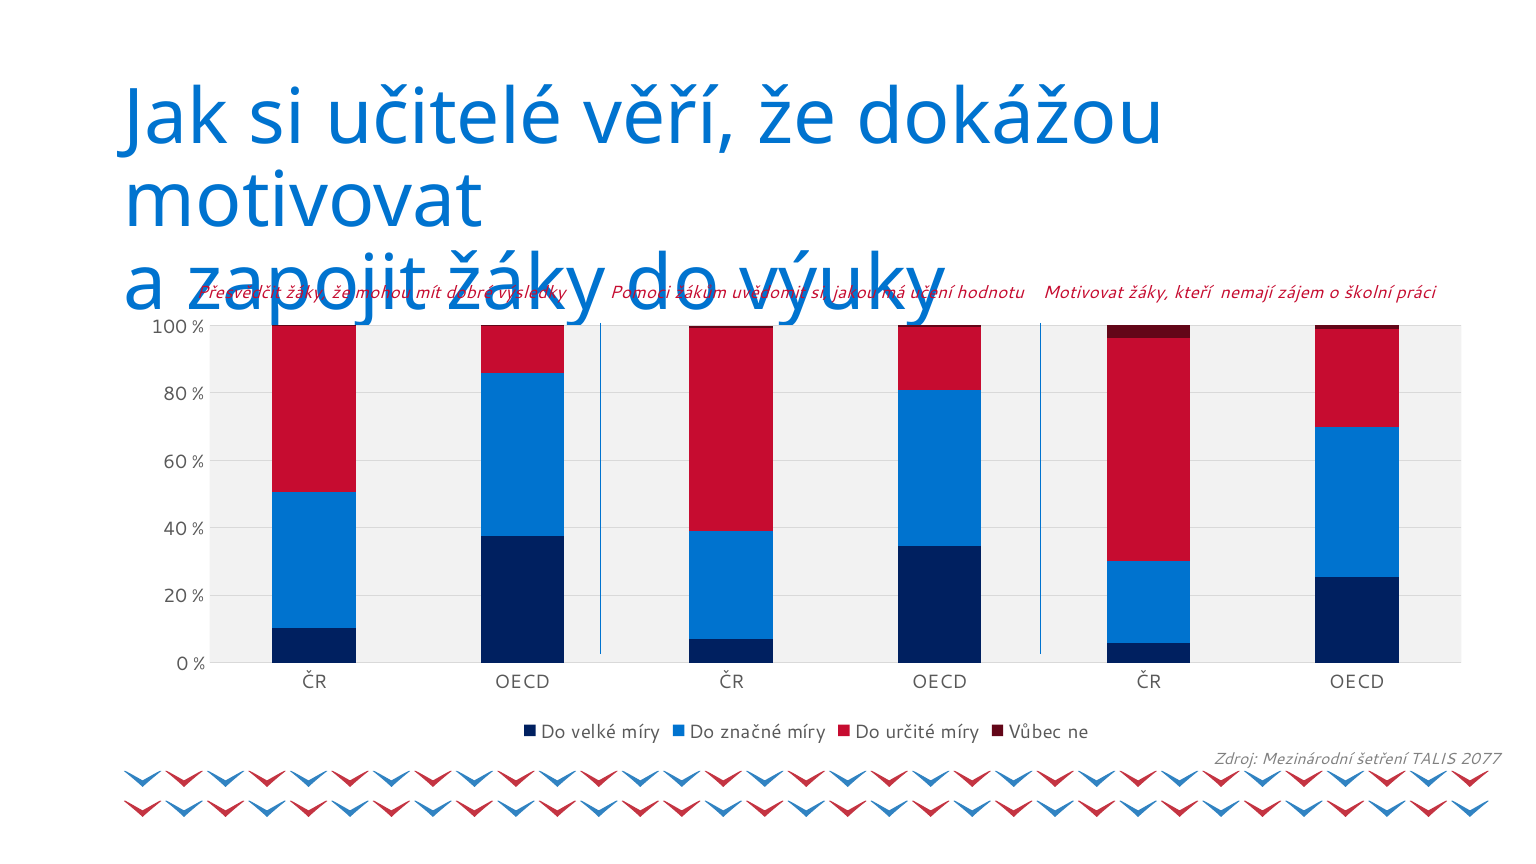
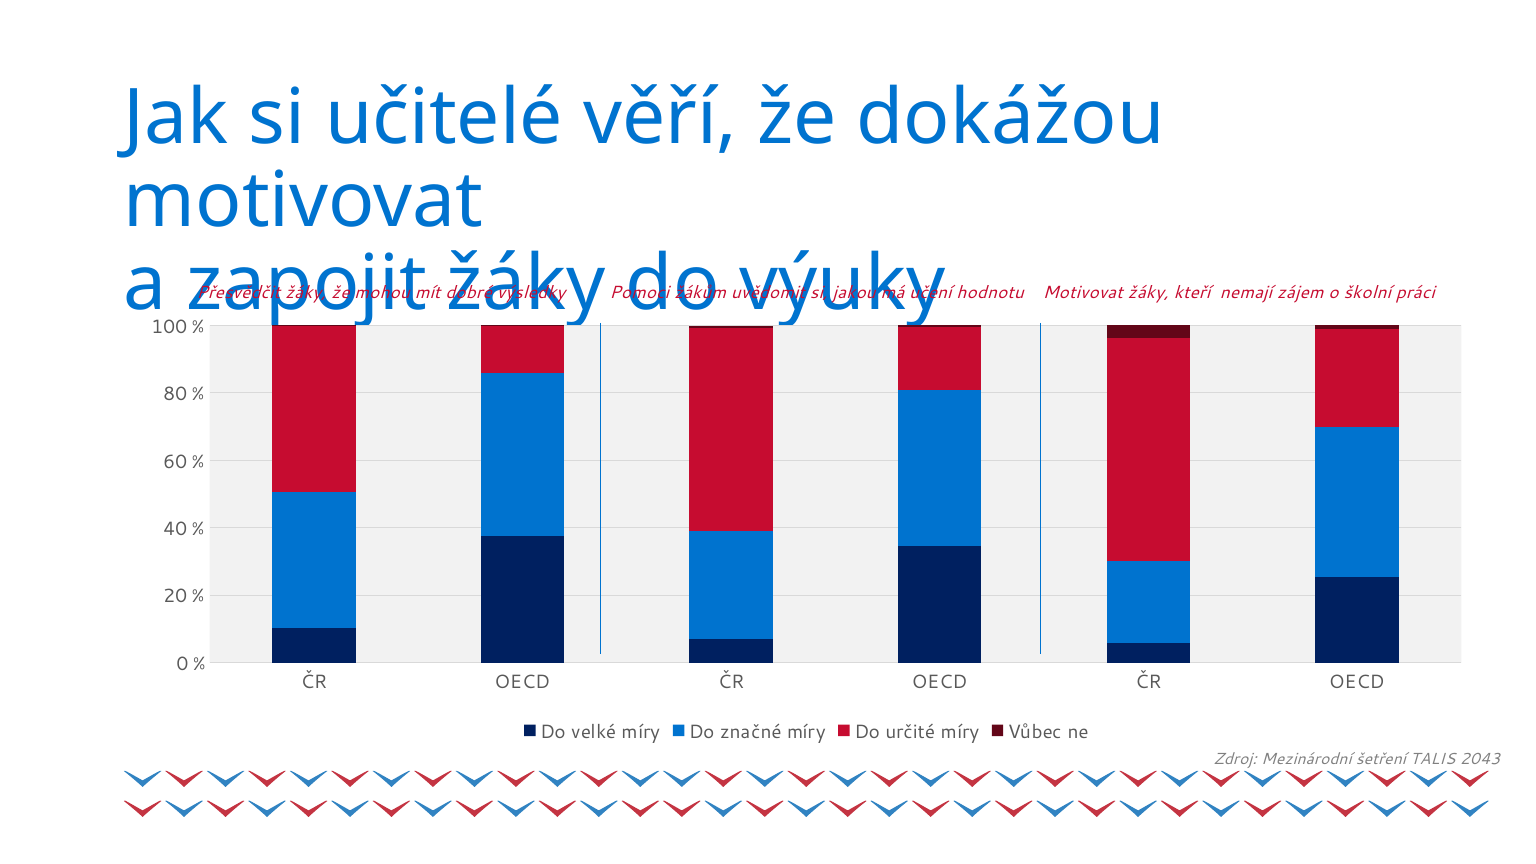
2077: 2077 -> 2043 (1480, 759)
